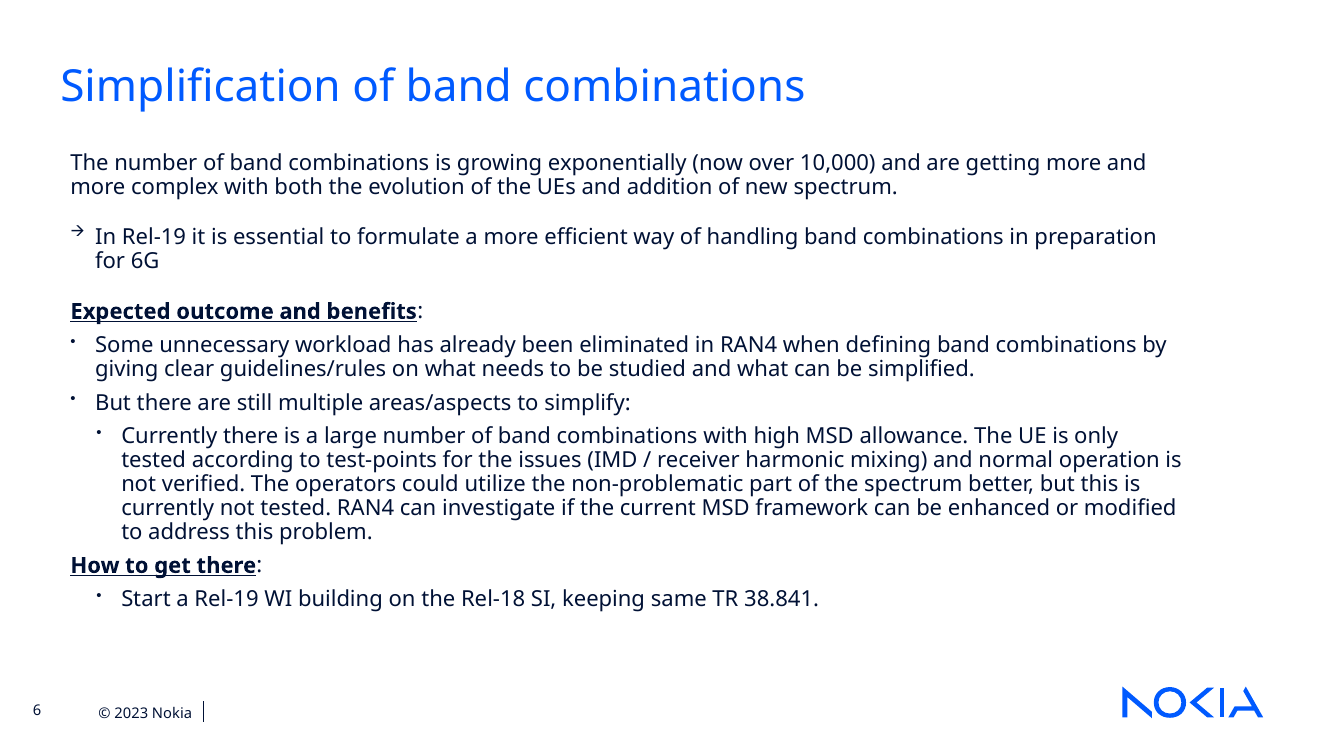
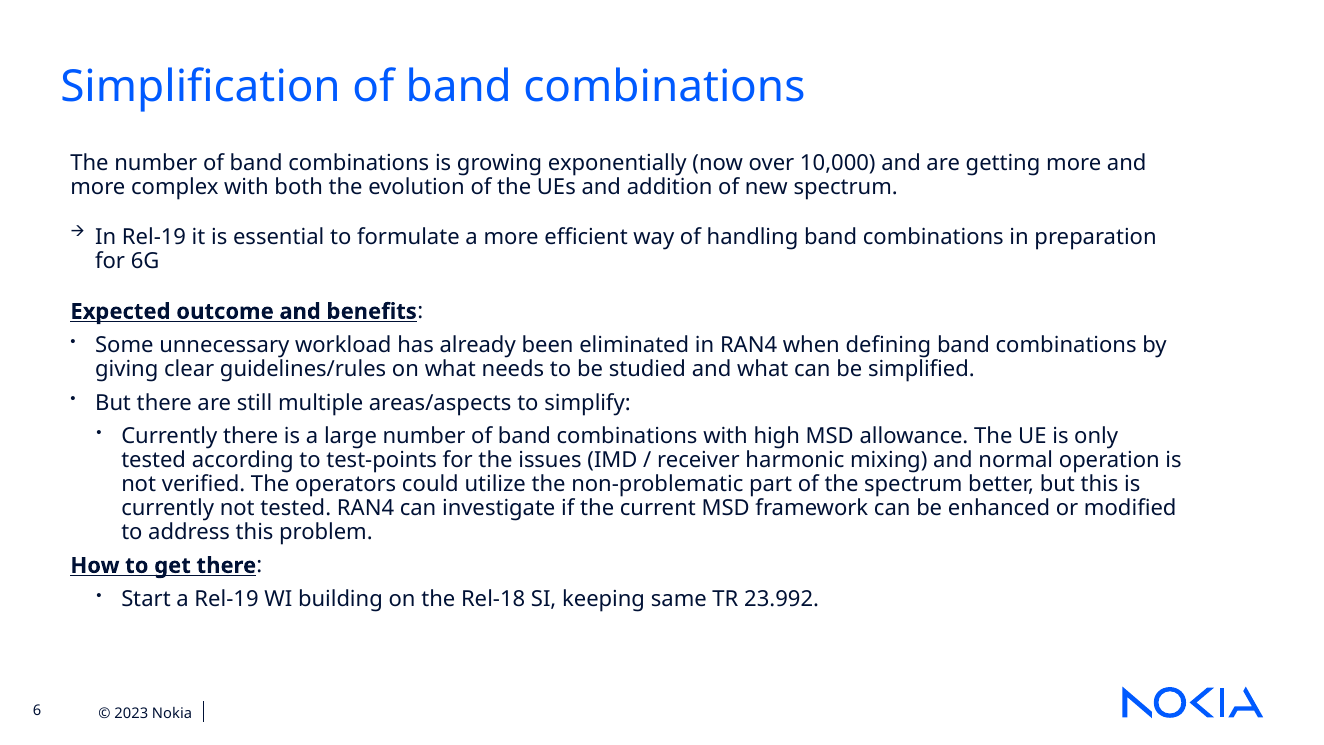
38.841: 38.841 -> 23.992 (782, 599)
